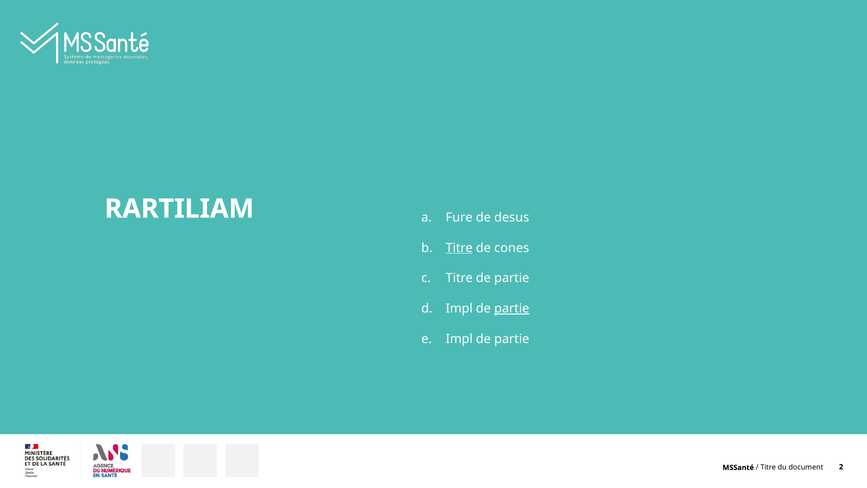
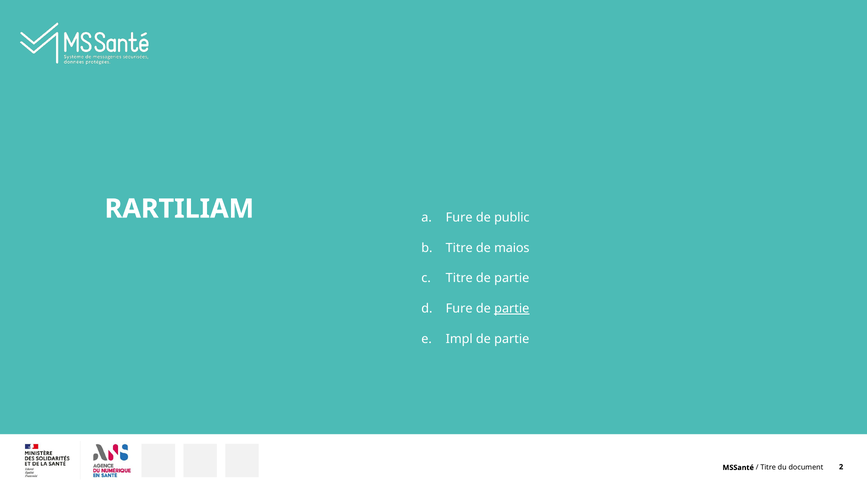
desus: desus -> public (512, 217)
Titre underline: present -> none (459, 248)
cones: cones -> maios (512, 248)
Impl: Impl -> Fure (459, 308)
